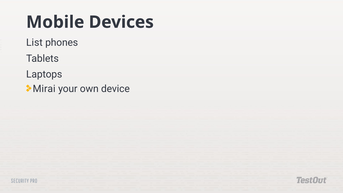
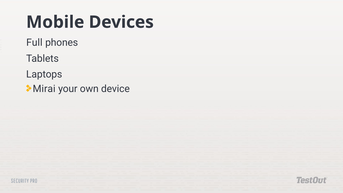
List: List -> Full (34, 43)
